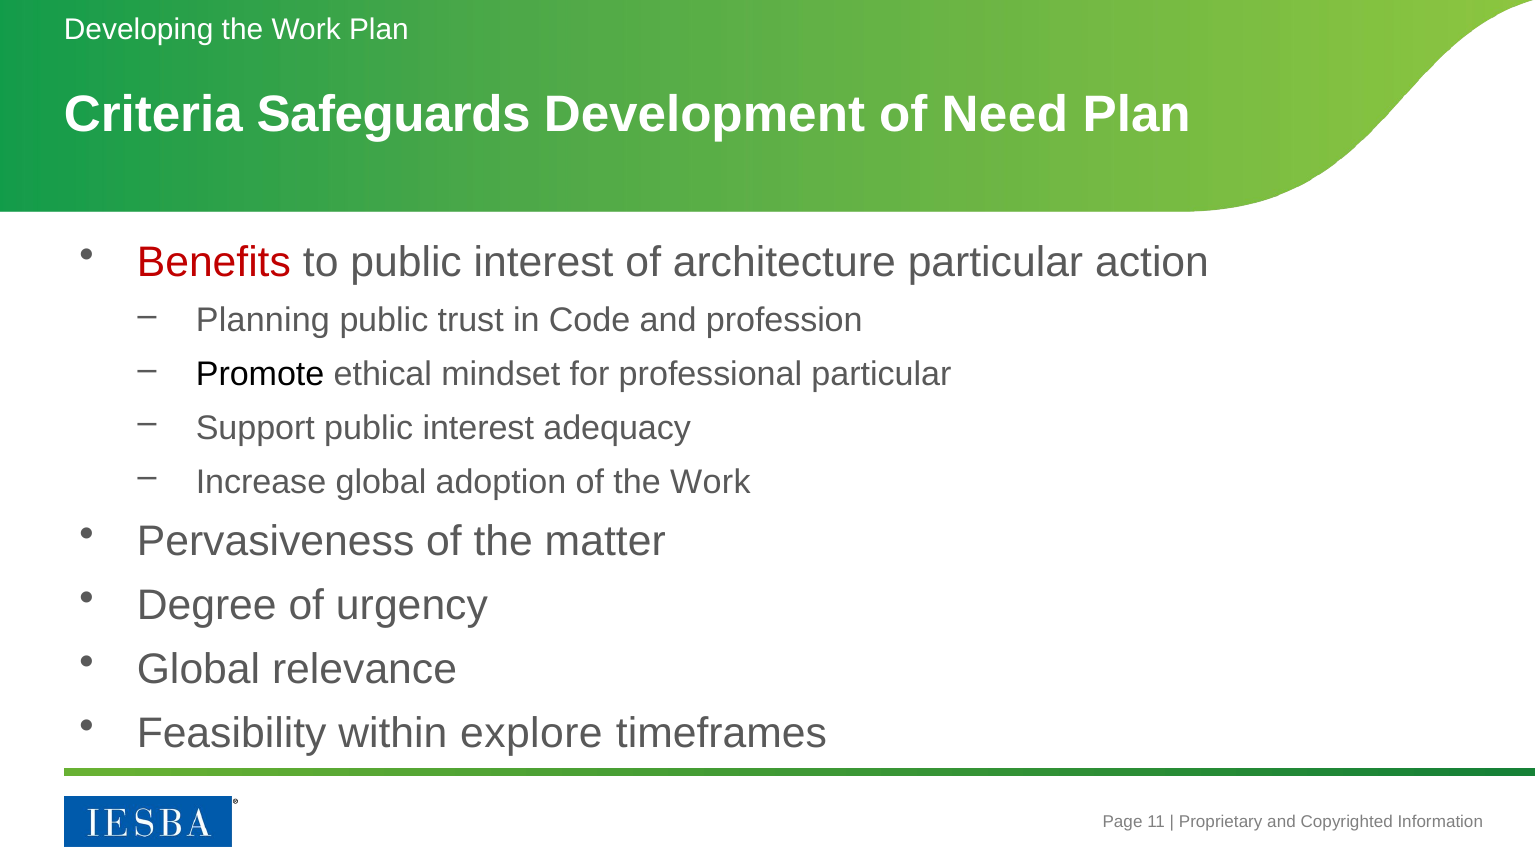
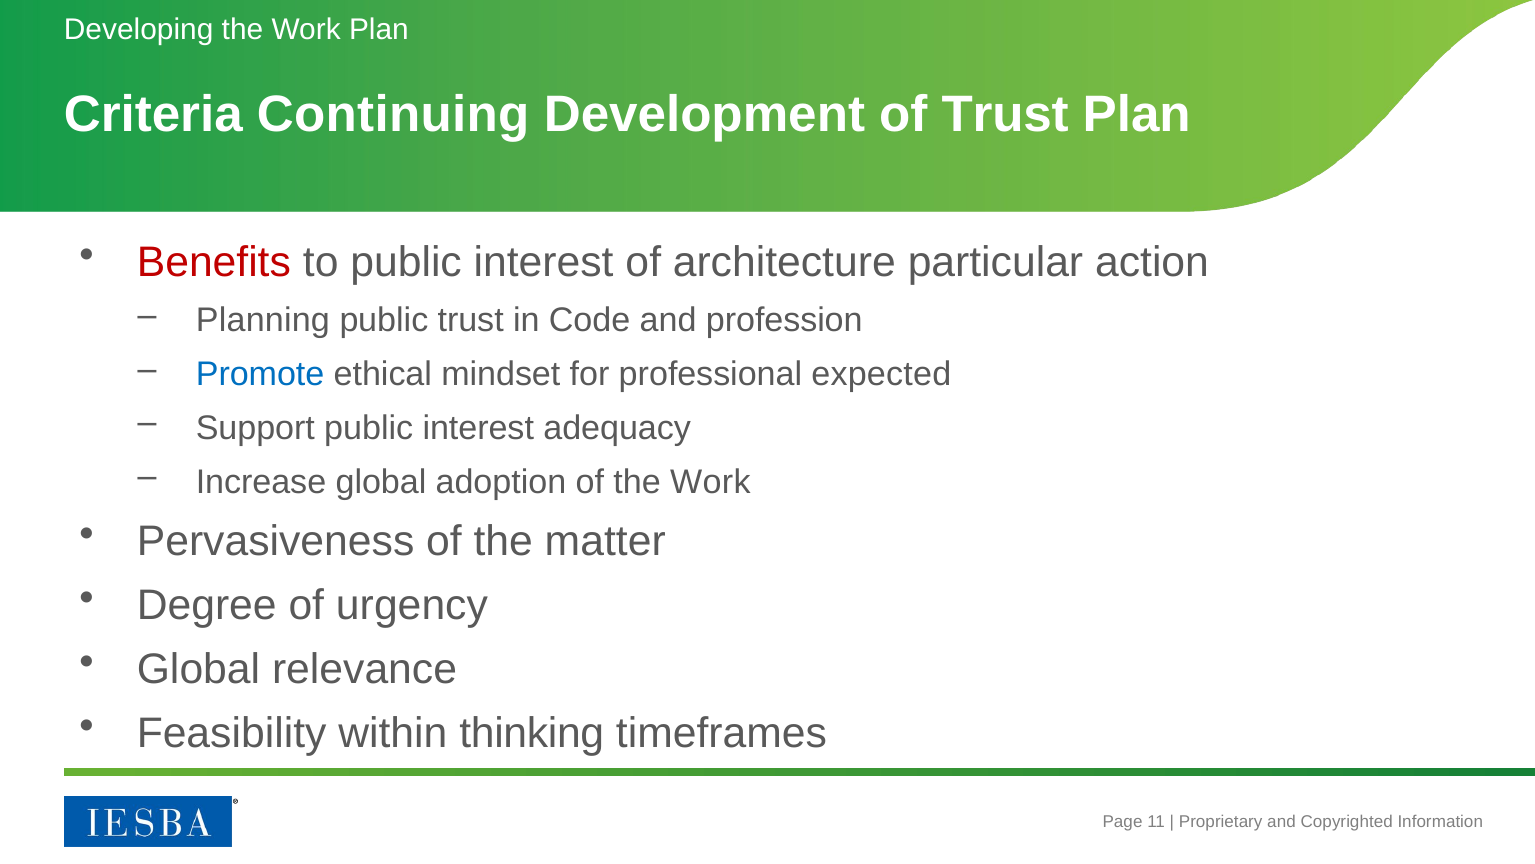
Safeguards: Safeguards -> Continuing (393, 115)
of Need: Need -> Trust (1005, 115)
Promote colour: black -> blue (260, 374)
professional particular: particular -> expected (881, 374)
explore: explore -> thinking (532, 733)
